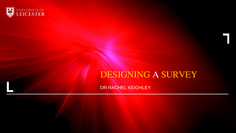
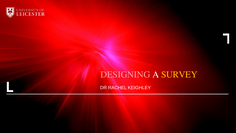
DESIGNING colour: yellow -> pink (125, 74)
